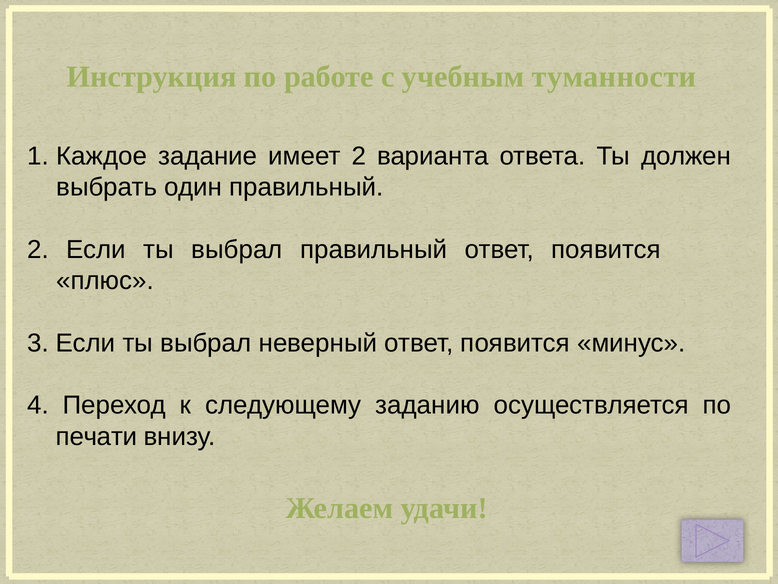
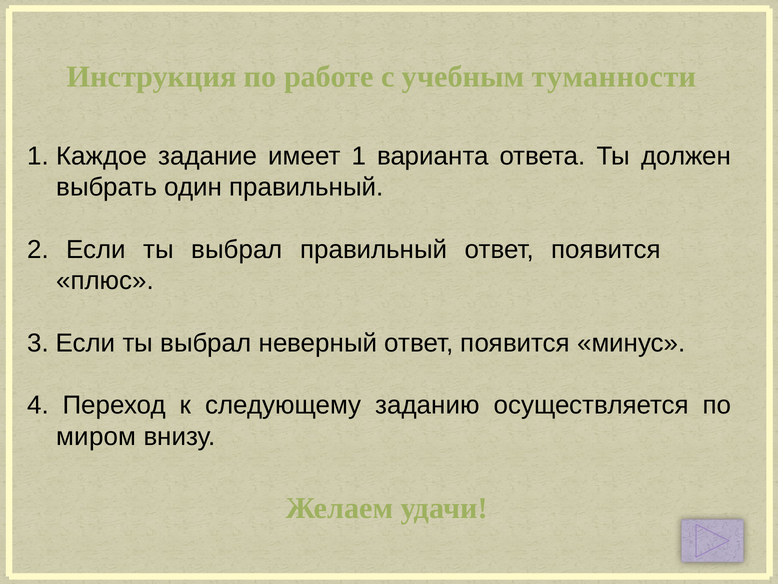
имеет 2: 2 -> 1 (359, 156)
печати: печати -> миром (96, 436)
